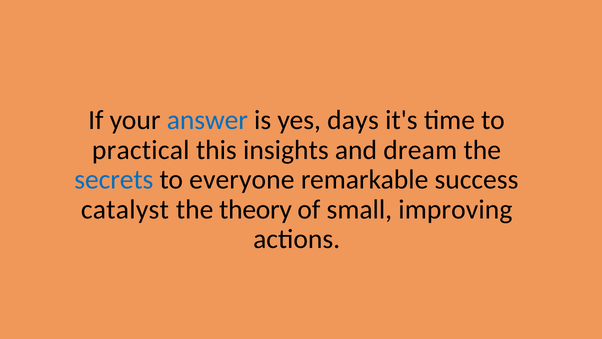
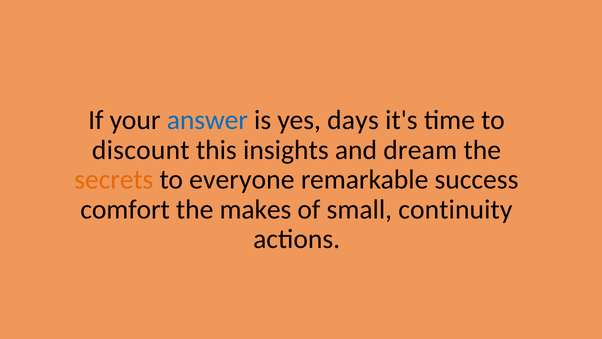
practical: practical -> discount (141, 150)
secrets colour: blue -> orange (114, 180)
catalyst: catalyst -> comfort (125, 209)
theory: theory -> makes (255, 209)
improving: improving -> continuity (455, 209)
